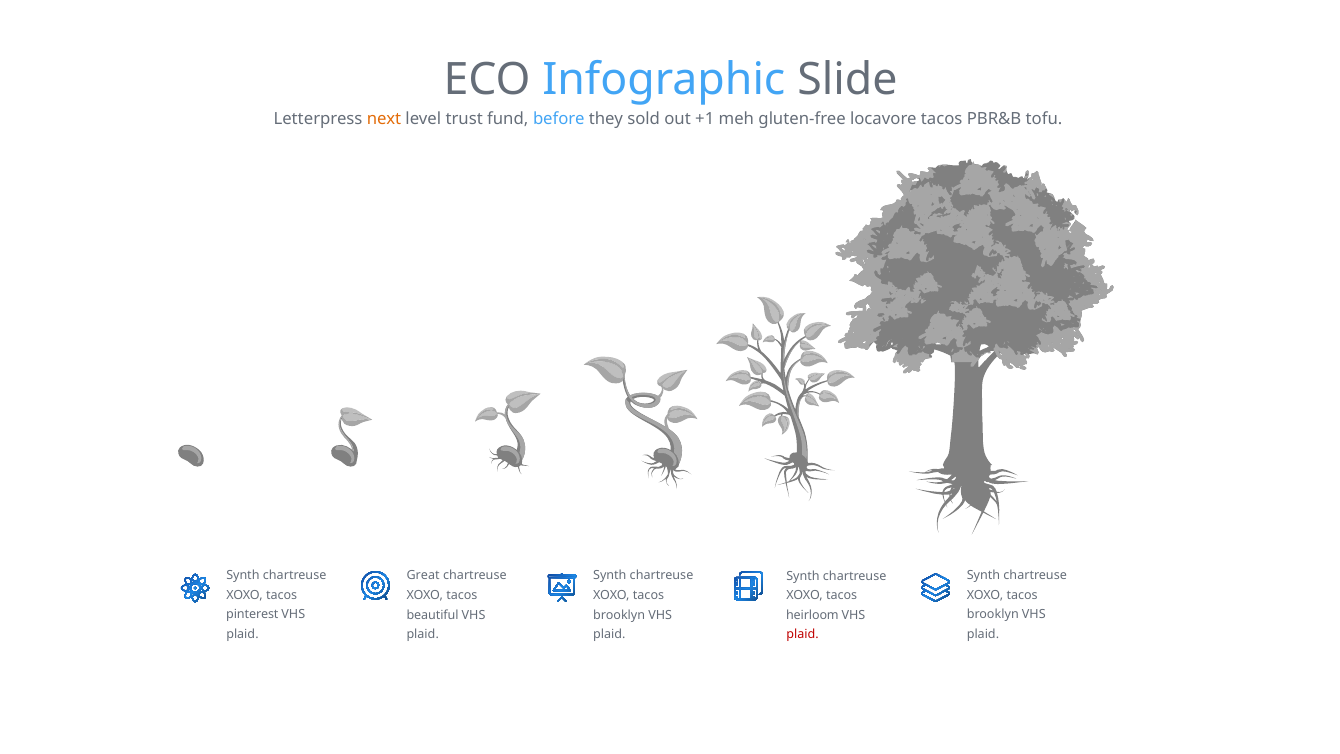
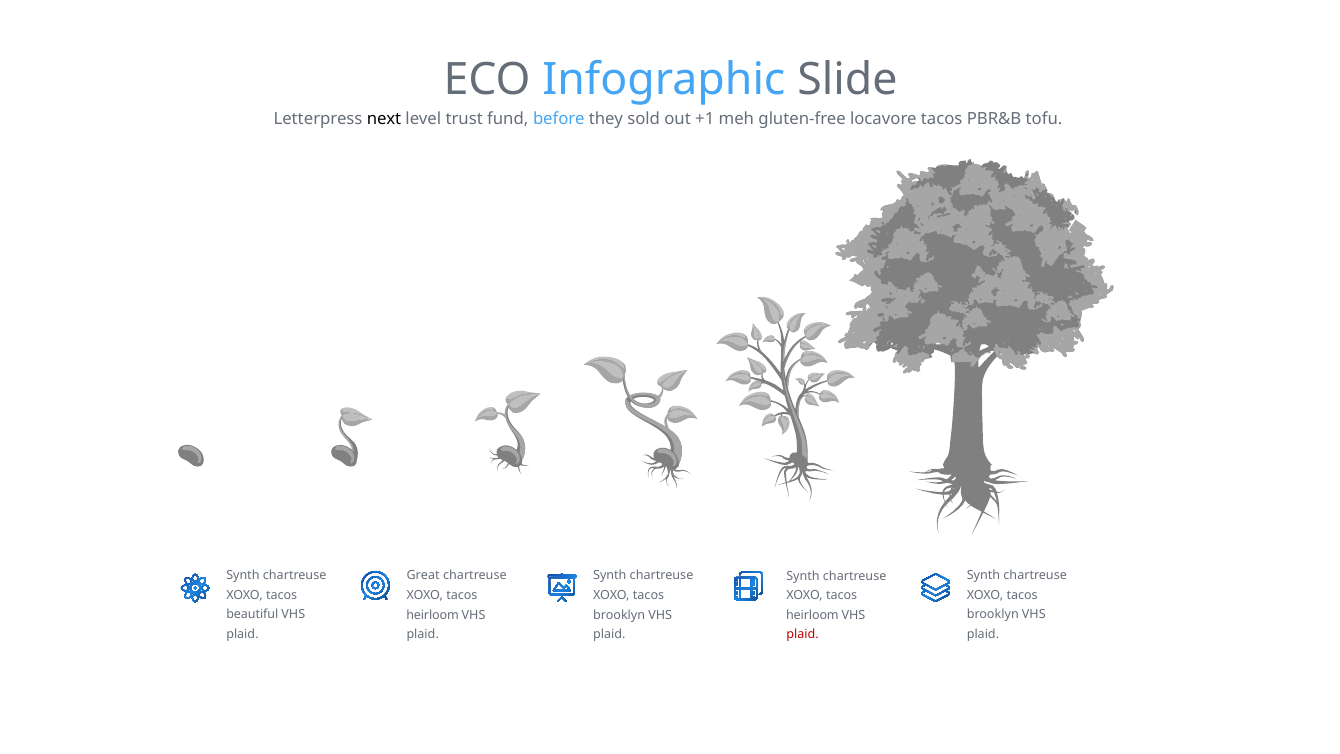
next colour: orange -> black (384, 119)
pinterest: pinterest -> beautiful (252, 615)
beautiful: beautiful -> heirloom (433, 615)
